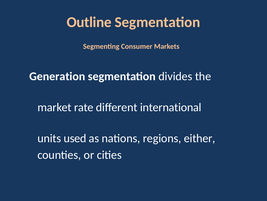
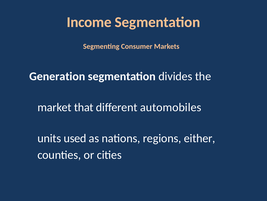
Outline: Outline -> Income (89, 22)
rate: rate -> that (84, 107)
international: international -> automobiles (171, 107)
